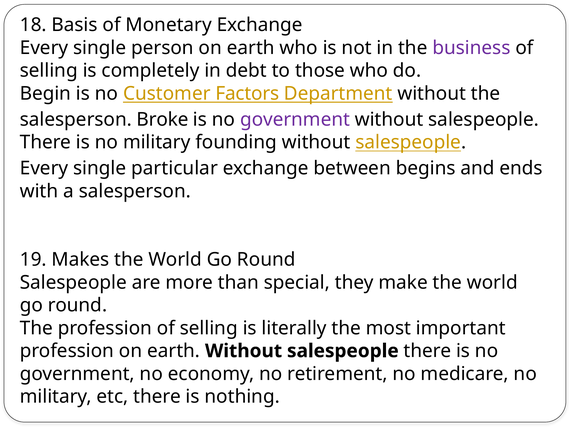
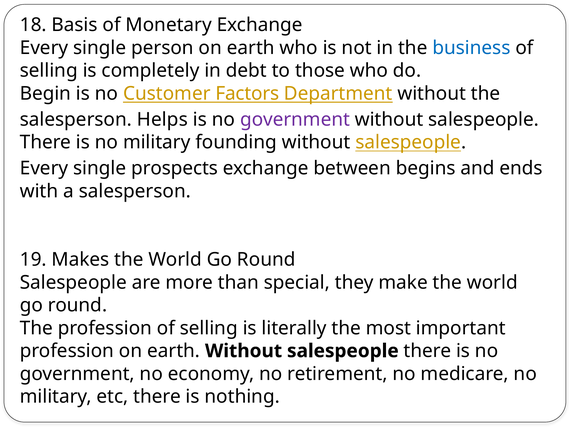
business colour: purple -> blue (471, 48)
Broke: Broke -> Helps (162, 119)
particular: particular -> prospects (175, 168)
